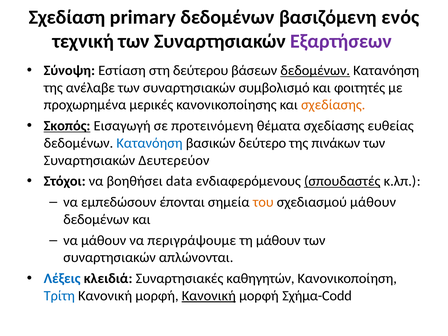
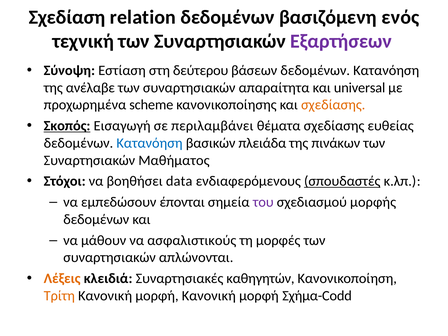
primary: primary -> relation (143, 17)
δεδομένων underline: present -> none (315, 70)
συμβολισμό: συμβολισμό -> απαραίτητα (274, 88)
φοιτητές: φοιτητές -> universal (360, 88)
μερικές: μερικές -> scheme (151, 105)
προτεινόμενη: προτεινόμενη -> περιλαμβάνει (212, 126)
δεύτερο: δεύτερο -> πλειάδα (262, 143)
Δευτερεύον: Δευτερεύον -> Μαθήματος (174, 160)
του colour: orange -> purple (263, 202)
σχεδιασμού μάθουν: μάθουν -> μορφής (373, 202)
περιγράψουμε: περιγράψουμε -> ασφαλιστικούς (192, 240)
τη μάθουν: μάθουν -> μορφές (278, 240)
Λέξεις colour: blue -> orange (62, 279)
Τρίτη colour: blue -> orange (59, 296)
Κανονική underline: present -> none (209, 296)
